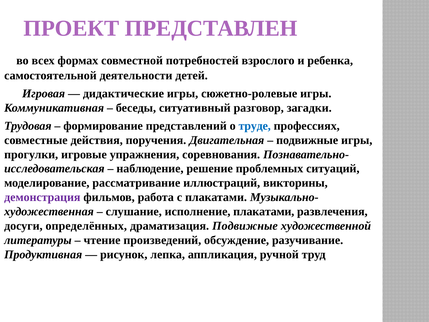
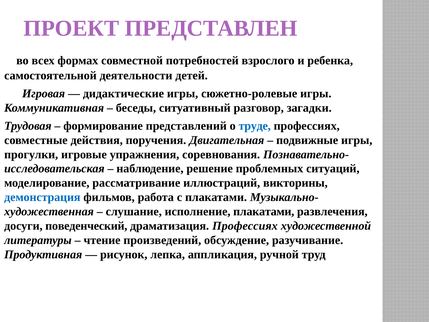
демонстрация colour: purple -> blue (42, 197)
определённых: определённых -> поведенческий (86, 226)
драматизация Подвижные: Подвижные -> Профессиях (245, 226)
